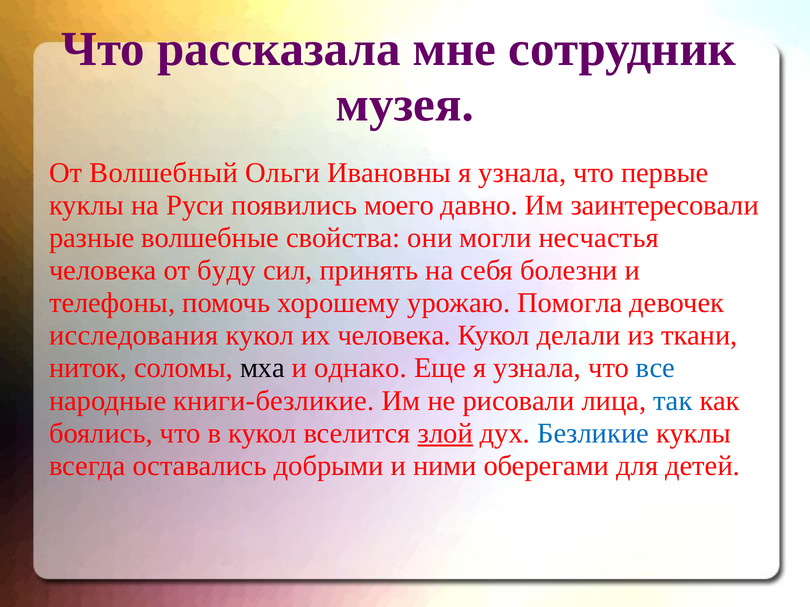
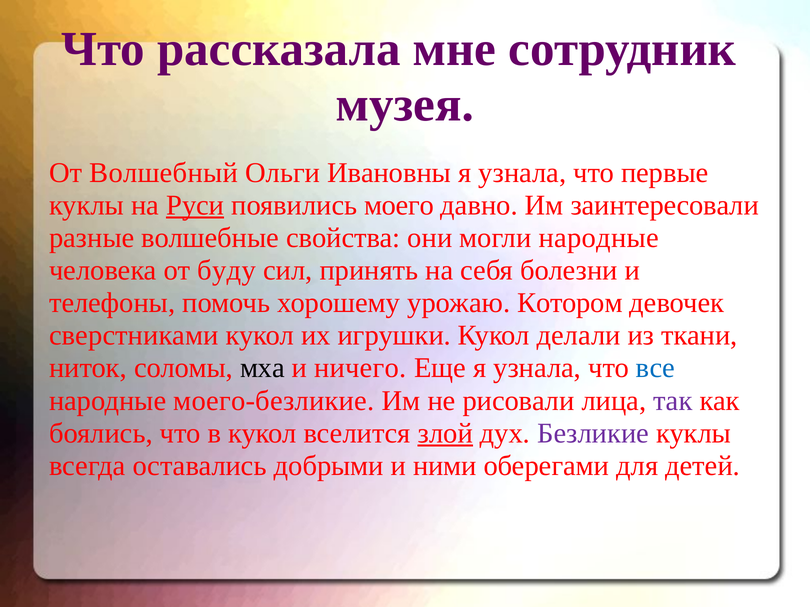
Руси underline: none -> present (195, 205)
могли несчастья: несчастья -> народные (599, 238)
Помогла: Помогла -> Котором (570, 303)
исследования: исследования -> сверстниками (134, 336)
их человека: человека -> игрушки (394, 336)
однако: однако -> ничего (360, 368)
книги-безликие: книги-безликие -> моего-безликие (274, 401)
так colour: blue -> purple (673, 401)
Безликие colour: blue -> purple (593, 434)
